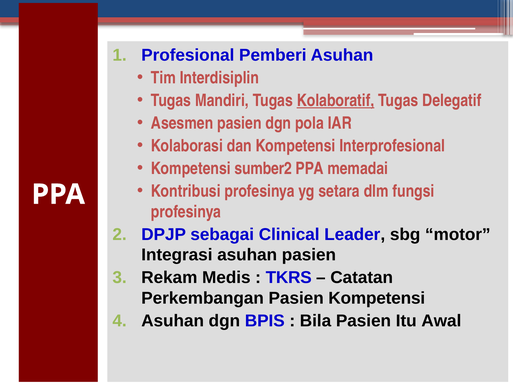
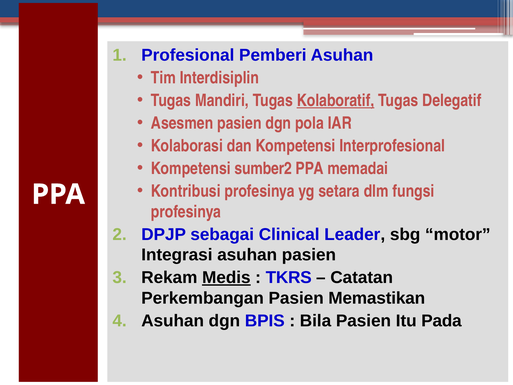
Medis underline: none -> present (226, 277)
Pasien Kompetensi: Kompetensi -> Memastikan (377, 298)
Awal: Awal -> Pada (441, 321)
